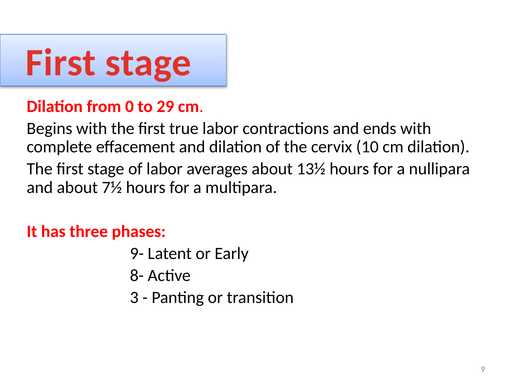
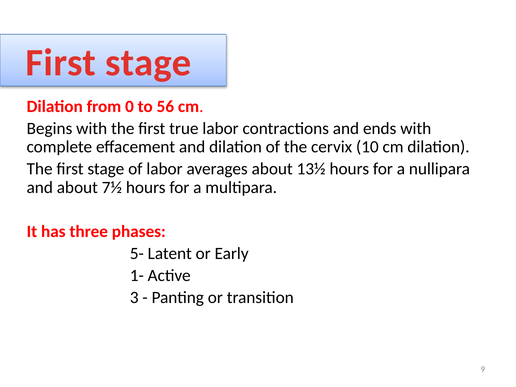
29: 29 -> 56 (165, 106)
9-: 9- -> 5- (137, 254)
8-: 8- -> 1- (137, 276)
